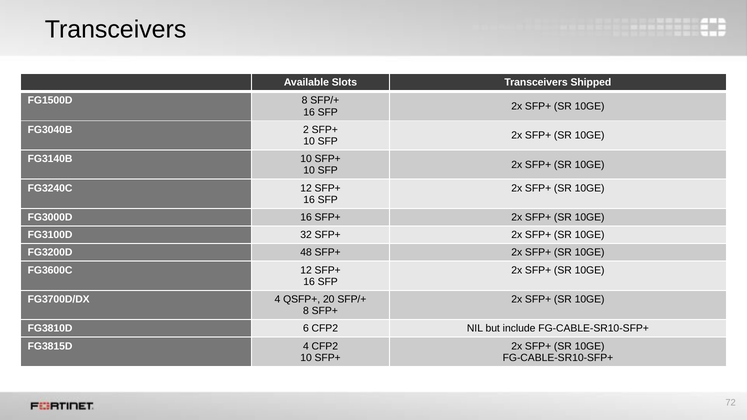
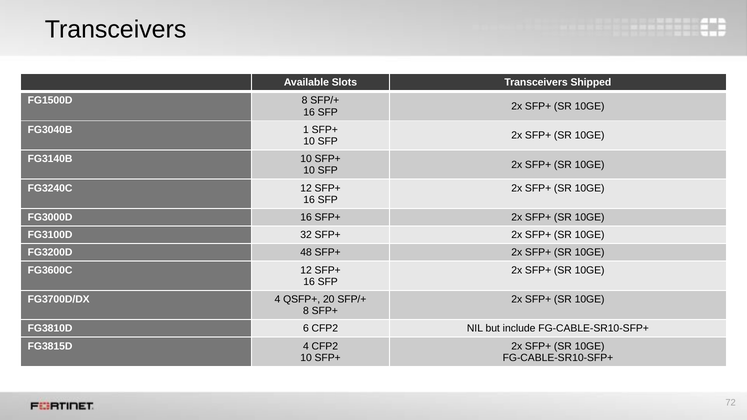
2: 2 -> 1 (306, 130)
